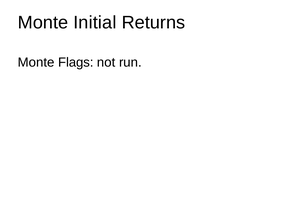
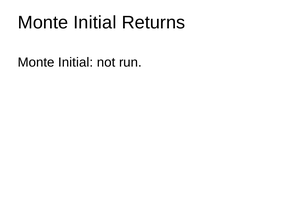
Flags: Flags -> Initial (76, 62)
